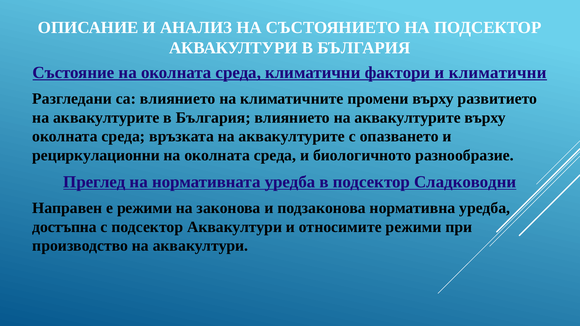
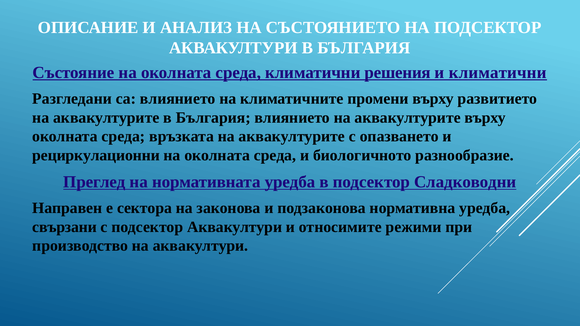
фактори: фактори -> решения (398, 73)
е режими: режими -> сектора (144, 208)
достъпна: достъпна -> свързани (65, 227)
